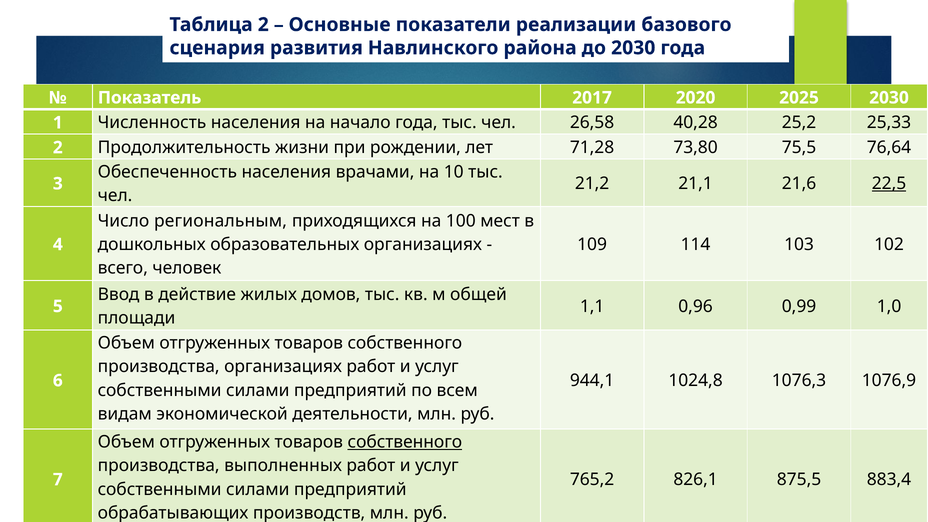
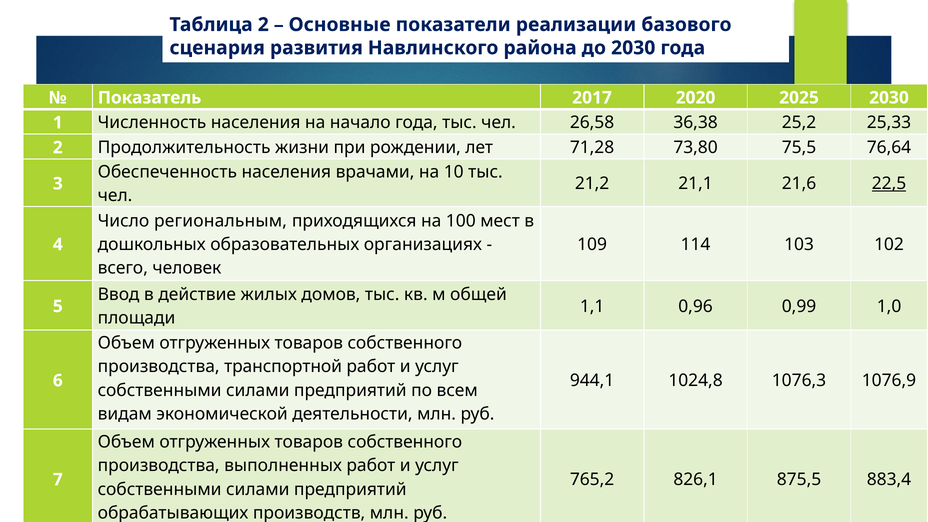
40,28: 40,28 -> 36,38 (696, 123)
производства организациях: организациях -> транспортной (283, 367)
собственного underline: present -> none (405, 442)
